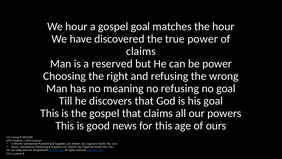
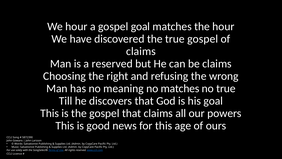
true power: power -> gospel (203, 39)
be power: power -> claims (217, 64)
no refusing: refusing -> matches (180, 88)
no goal: goal -> true (226, 88)
